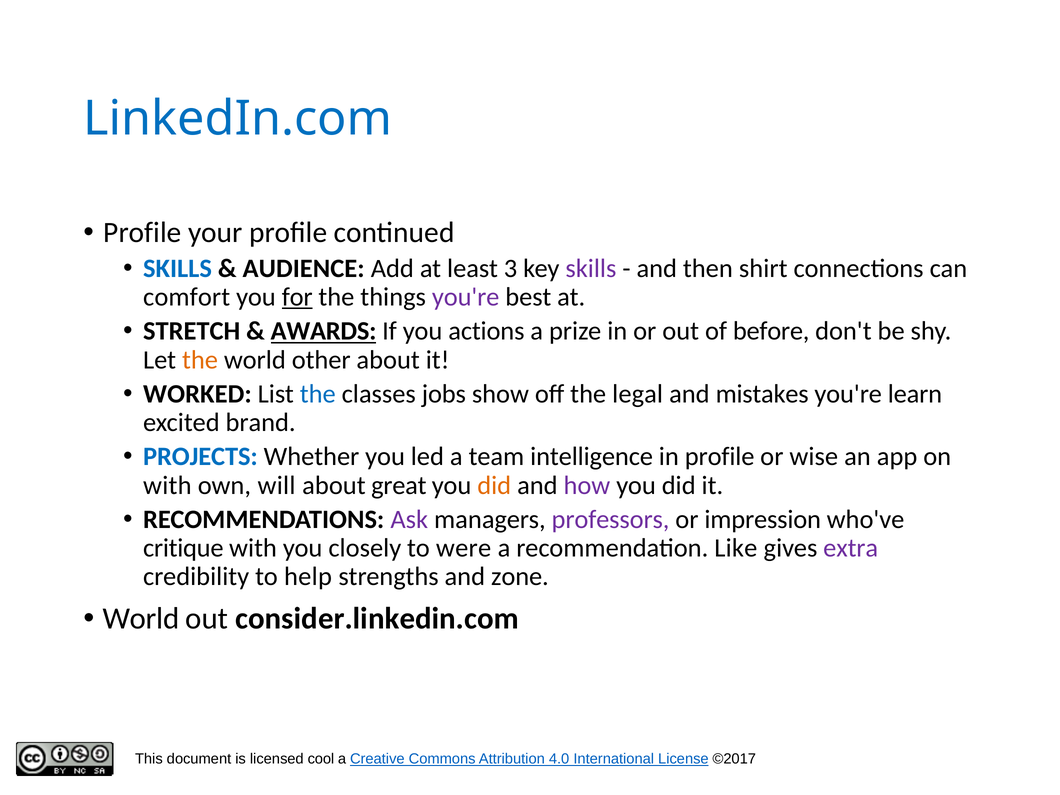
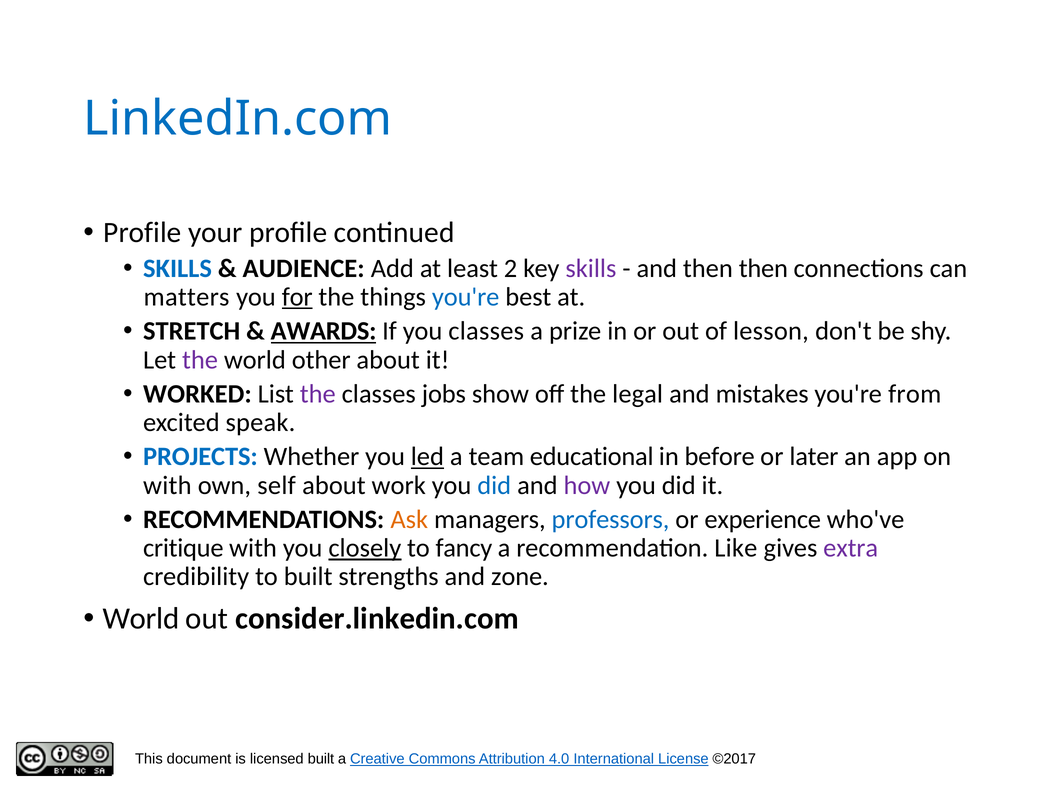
3: 3 -> 2 (511, 268)
then shirt: shirt -> then (763, 268)
comfort: comfort -> matters (187, 297)
you're colour: purple -> blue (466, 297)
you actions: actions -> classes (486, 331)
before: before -> lesson (771, 331)
the colour: orange -> purple (200, 360)
the colour: blue -> purple (318, 394)
learn: learn -> from (915, 394)
brand: brand -> speak (260, 423)
led underline: none -> present (427, 457)
intelligence: intelligence -> educational (592, 457)
in profile: profile -> before (720, 457)
wise: wise -> later (814, 457)
will: will -> self (277, 485)
great: great -> work (399, 485)
did colour: orange -> blue (494, 485)
Ask colour: purple -> orange (409, 519)
professors colour: purple -> blue (611, 519)
impression: impression -> experience (763, 519)
closely underline: none -> present (365, 548)
were: were -> fancy (464, 548)
to help: help -> built (308, 577)
cool: cool -> built (321, 759)
